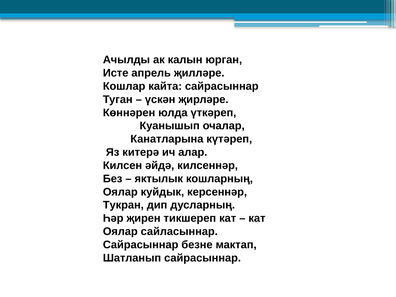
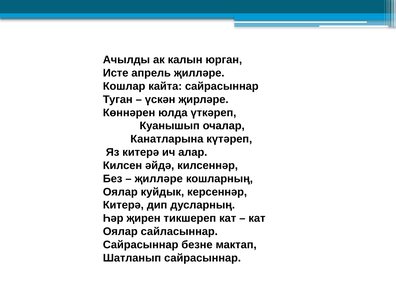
яктылык: яктылык -> җилләре (159, 179)
Тукран: Тукран -> Китерә (123, 205)
